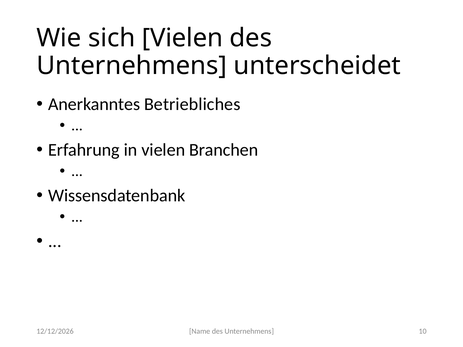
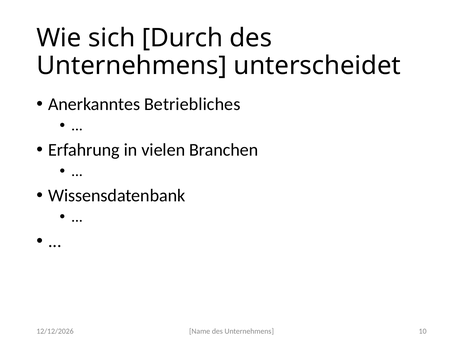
sich Vielen: Vielen -> Durch (182, 38)
